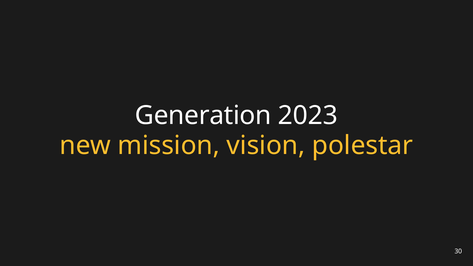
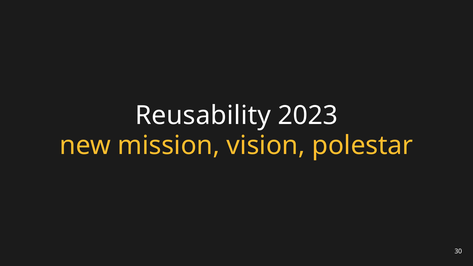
Generation: Generation -> Reusability (203, 115)
